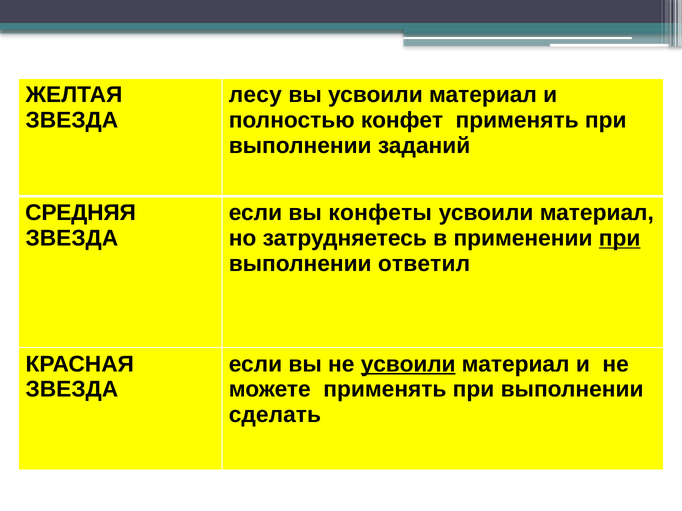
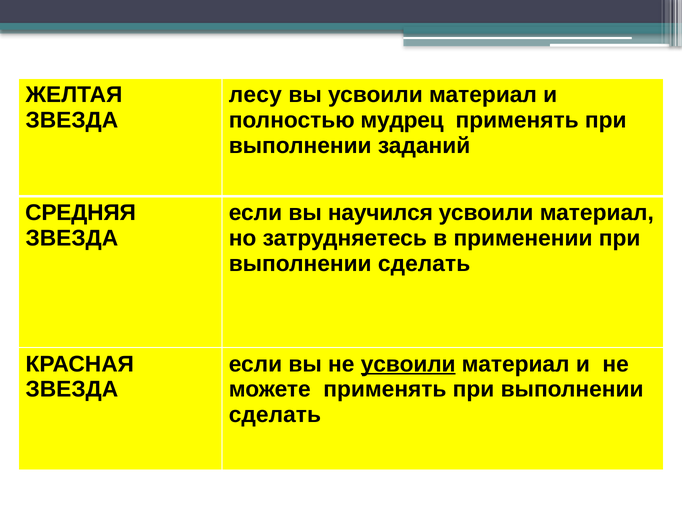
конфет: конфет -> мудрец (402, 120)
конфеты: конфеты -> научился (380, 213)
при underline: present -> none (620, 238)
ответил: ответил -> сделать (424, 264)
